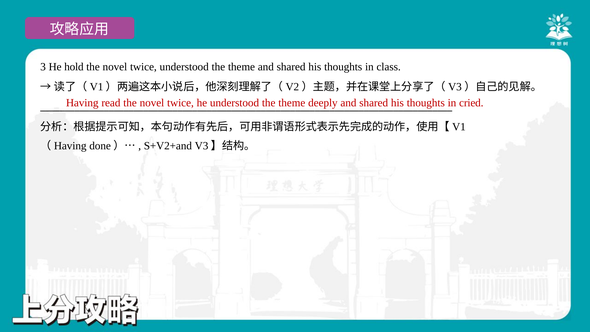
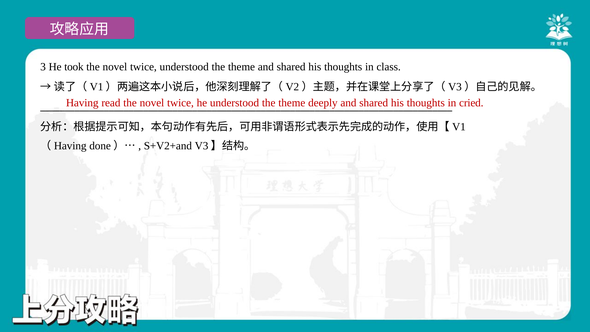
hold: hold -> took (74, 67)
